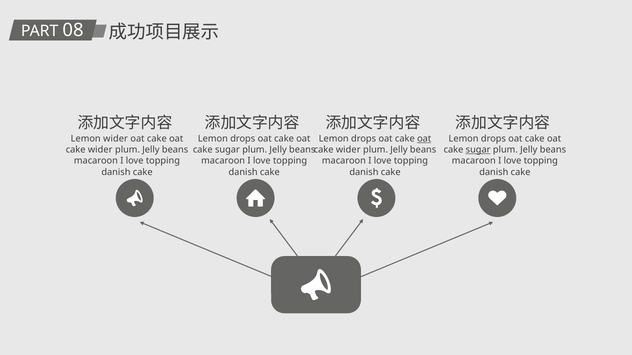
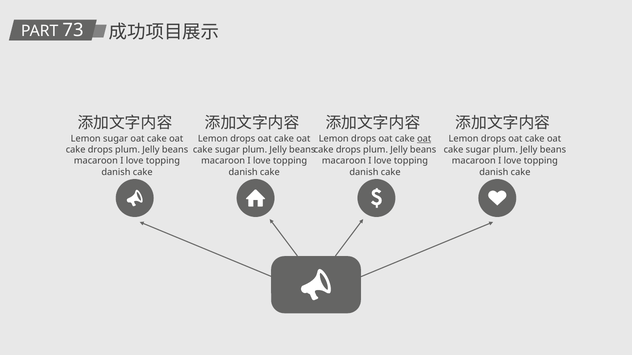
08: 08 -> 73 (73, 30)
Lemon wider: wider -> sugar (116, 139)
wider: wider -> drops (100, 150)
wider: wider -> drops (348, 150)
sugar underline: present -> none (478, 150)
